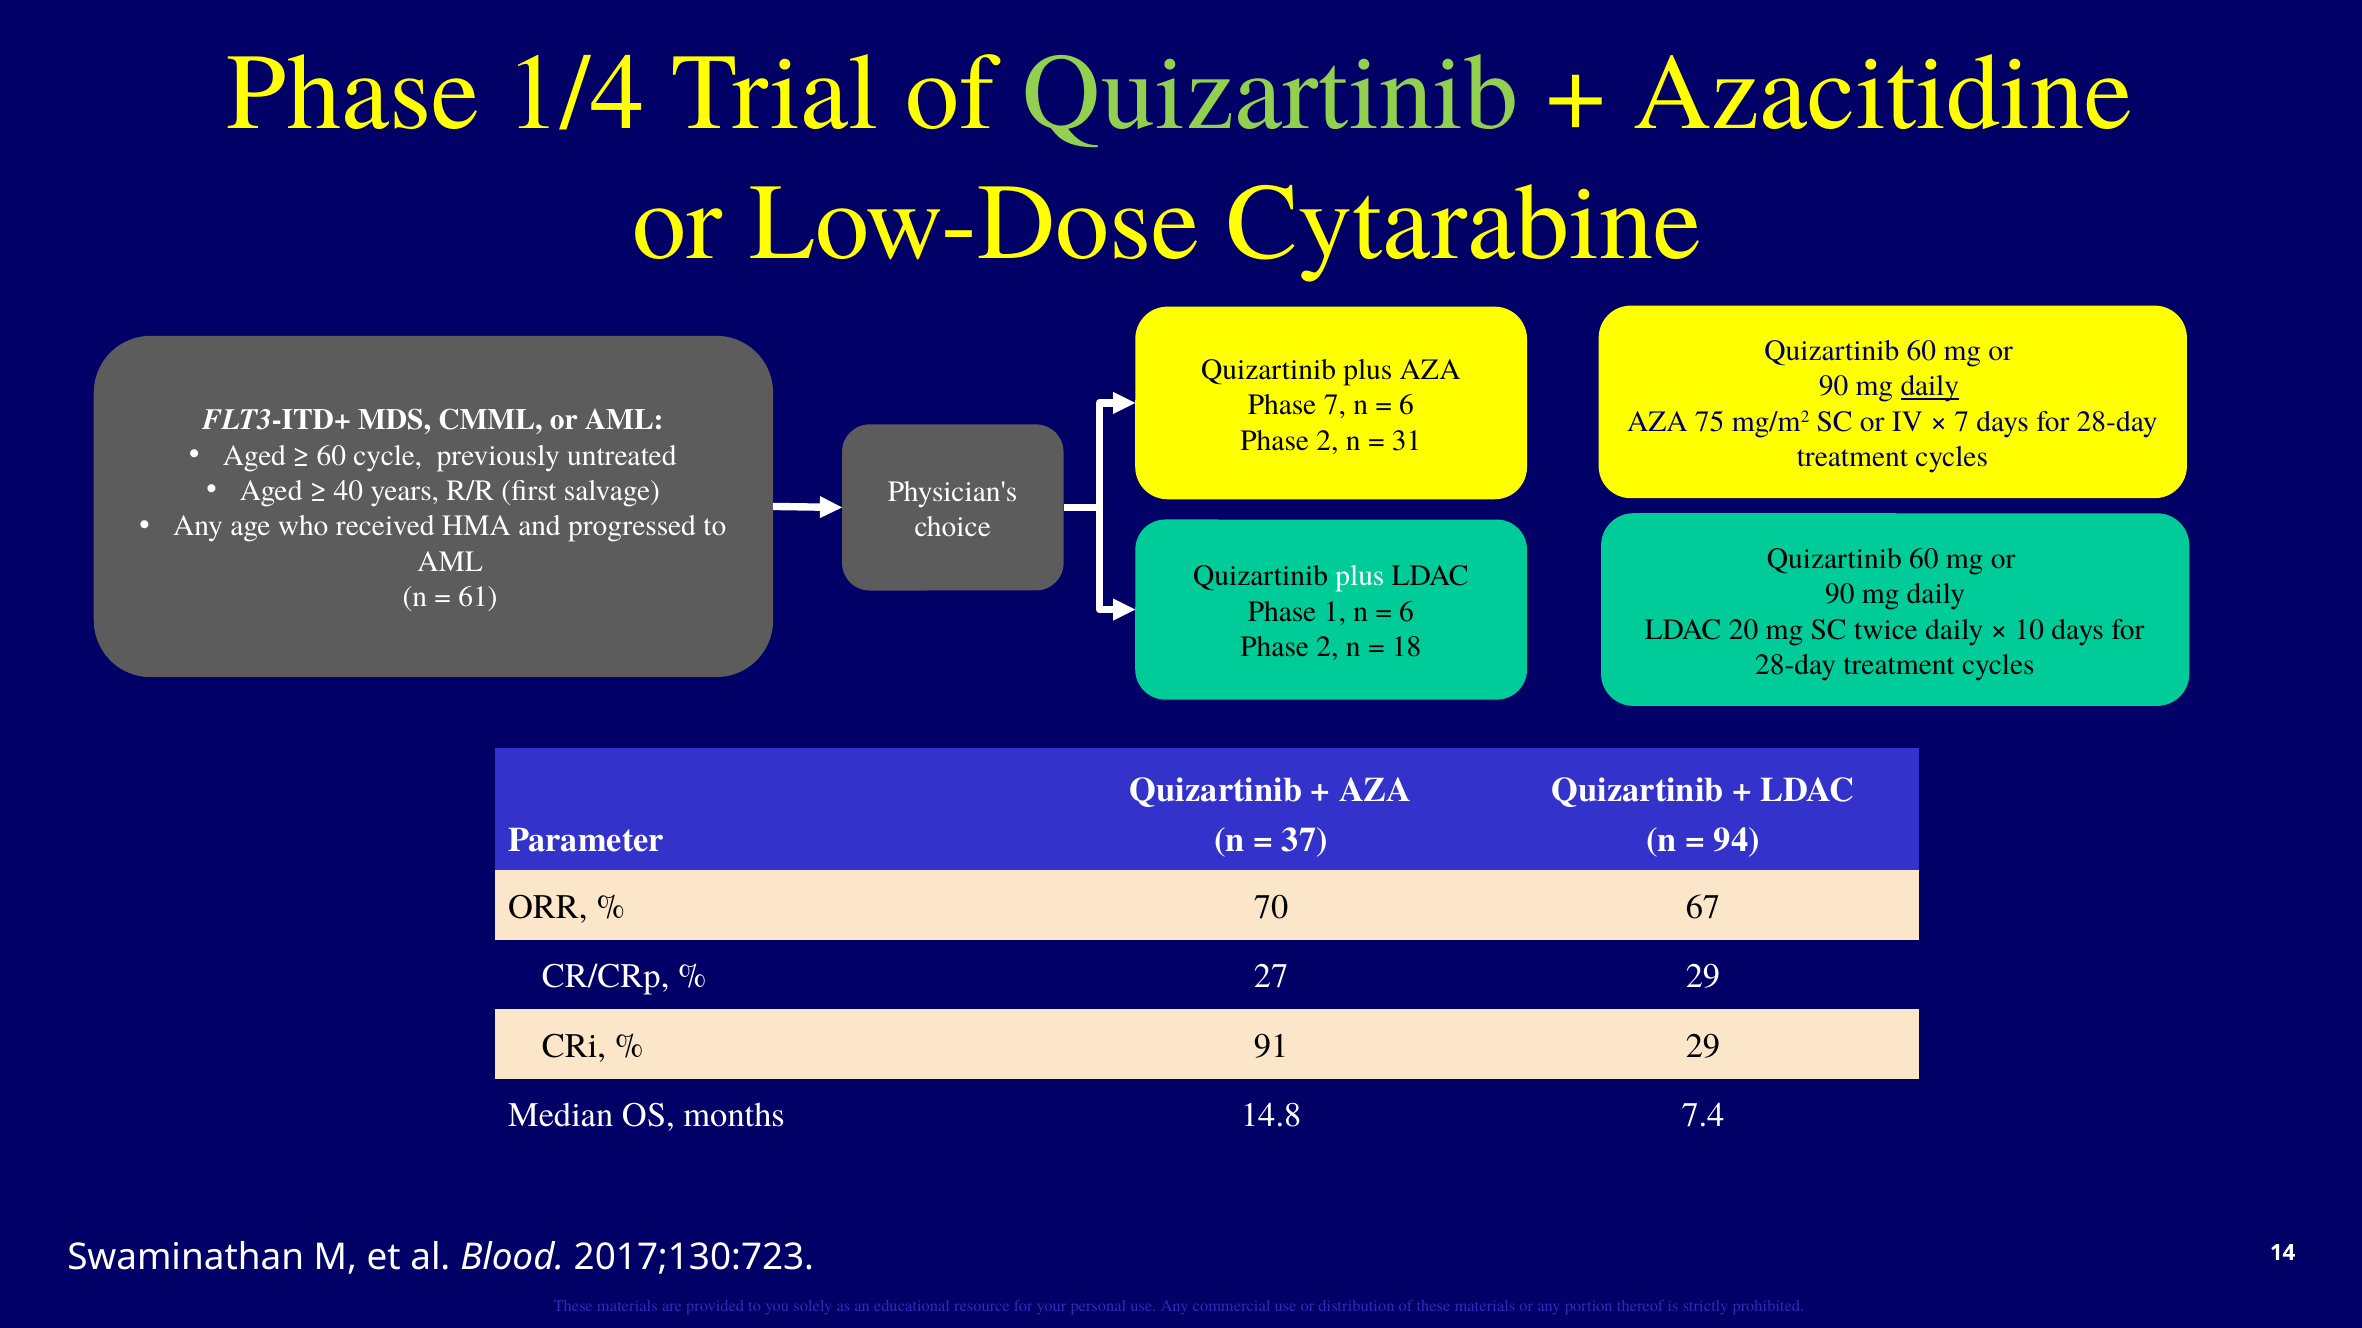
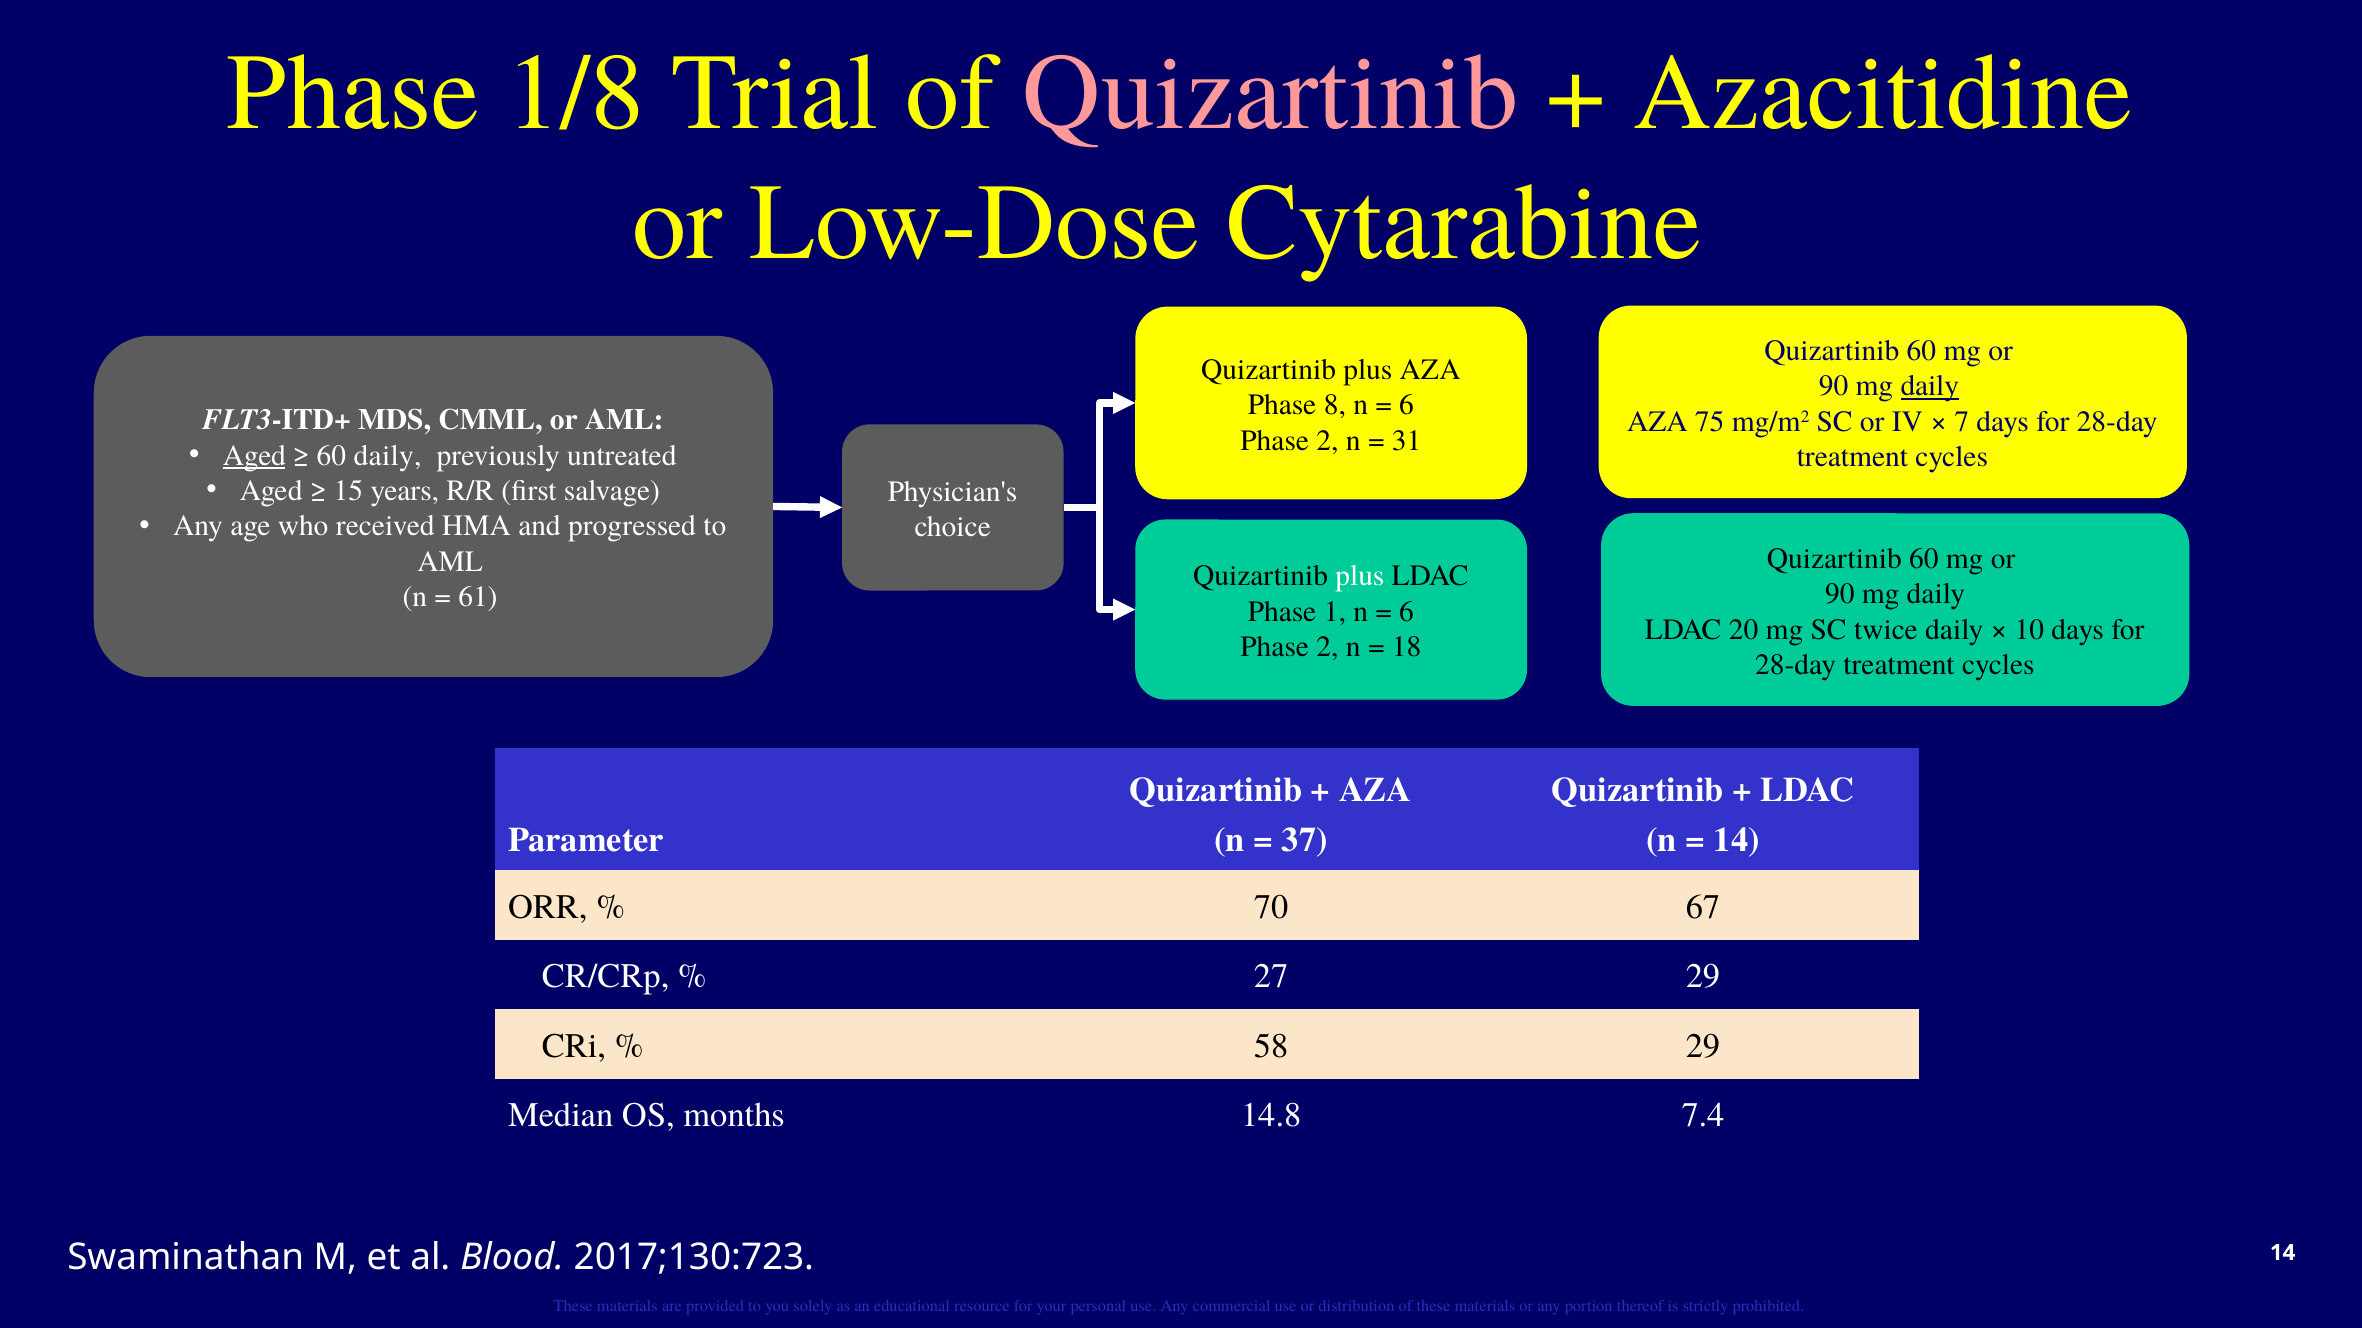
1/4: 1/4 -> 1/8 (575, 93)
Quizartinib colour: light green -> pink (1271, 93)
Phase 7: 7 -> 8 (1335, 405)
Aged underline: none -> present (254, 456)
60 cycle: cycle -> daily (388, 456)
40: 40 -> 15 (348, 491)
94: 94 -> 14 (1737, 841)
91: 91 -> 58 (1271, 1046)
